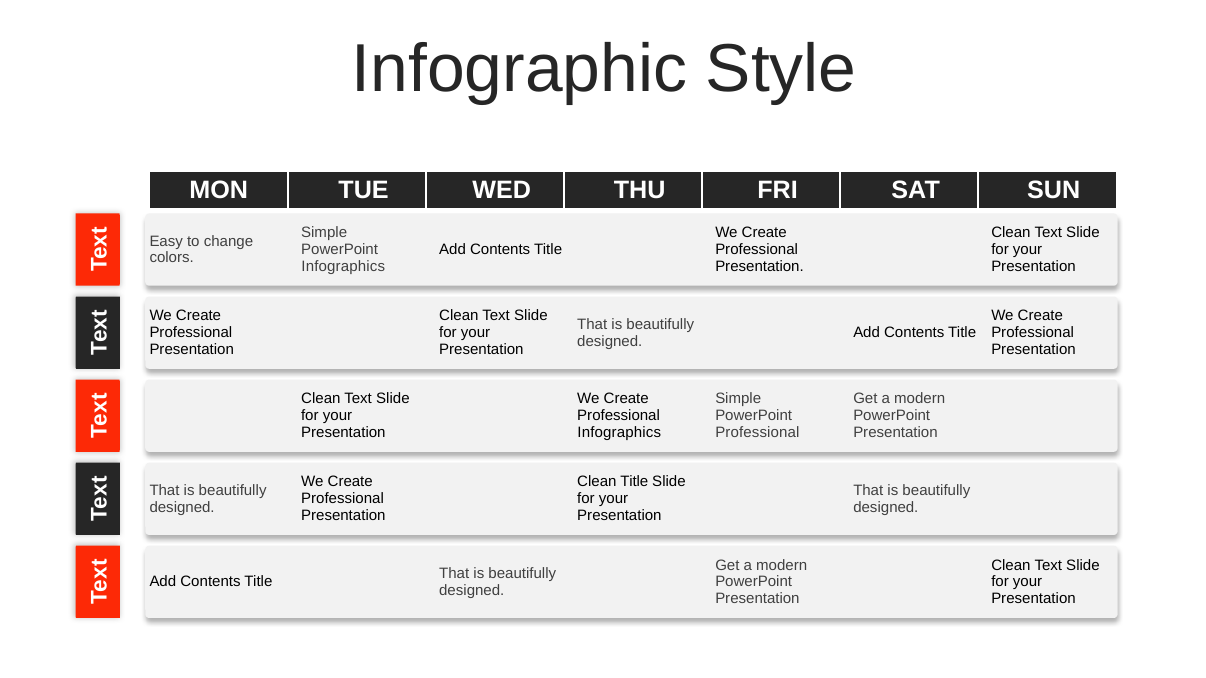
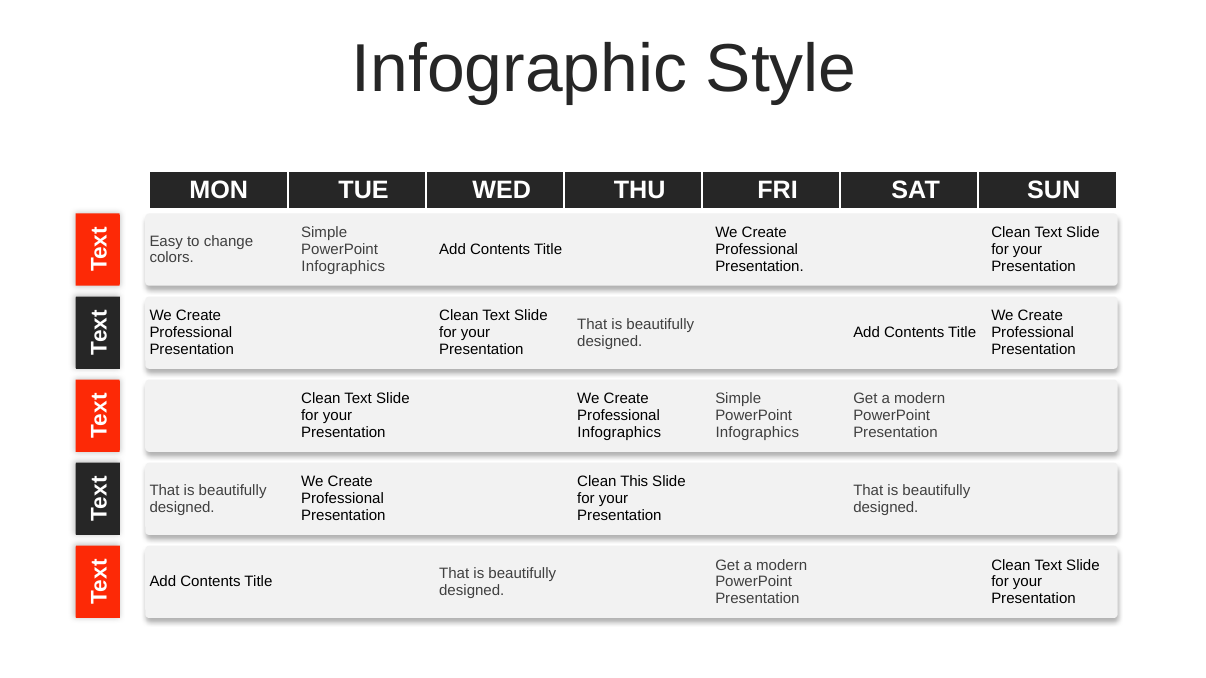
Professional: Professional -> Infographics (757, 433)
Clean Title: Title -> This (634, 482)
